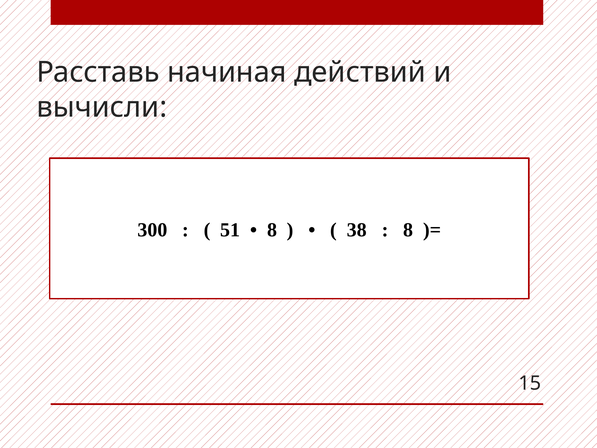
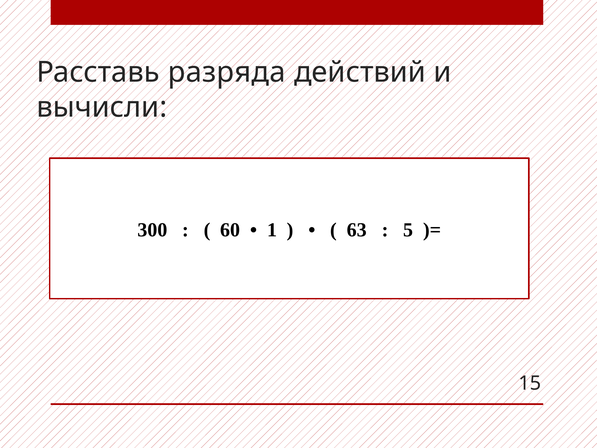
начиная: начиная -> разряда (227, 72)
51: 51 -> 60 (230, 230)
8: 8 -> 1 (272, 230)
38: 38 -> 63 (357, 230)
8: 8 -> 5 (408, 230)
